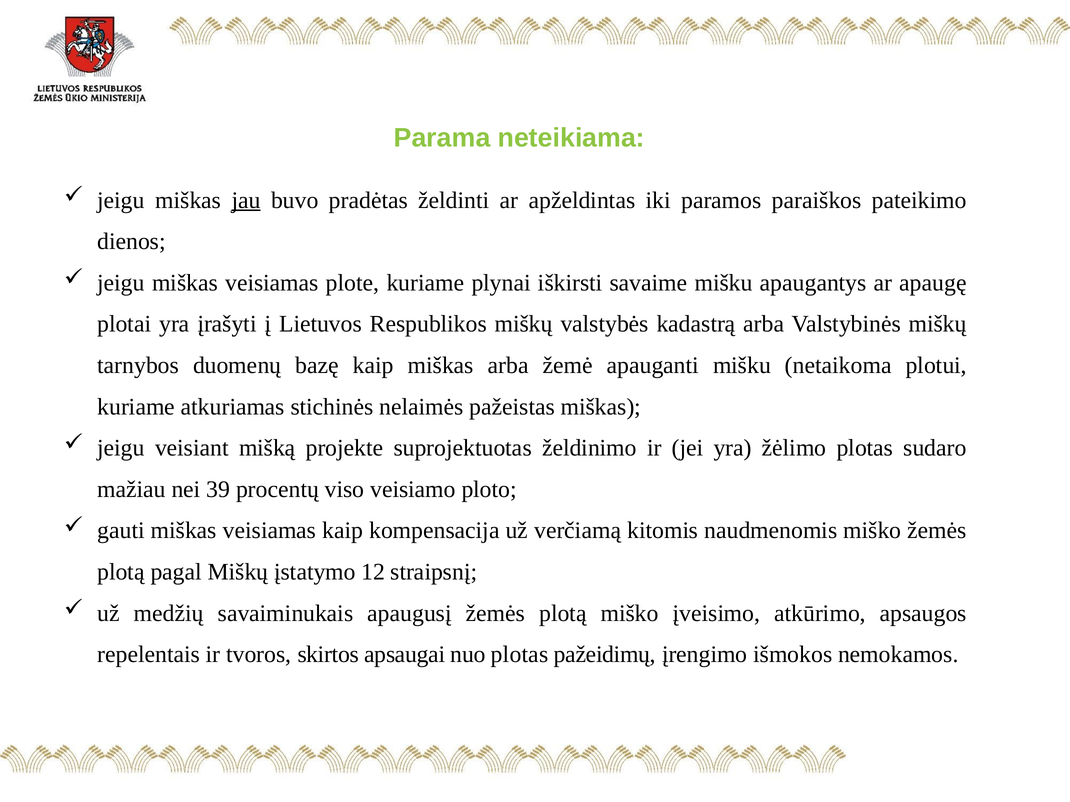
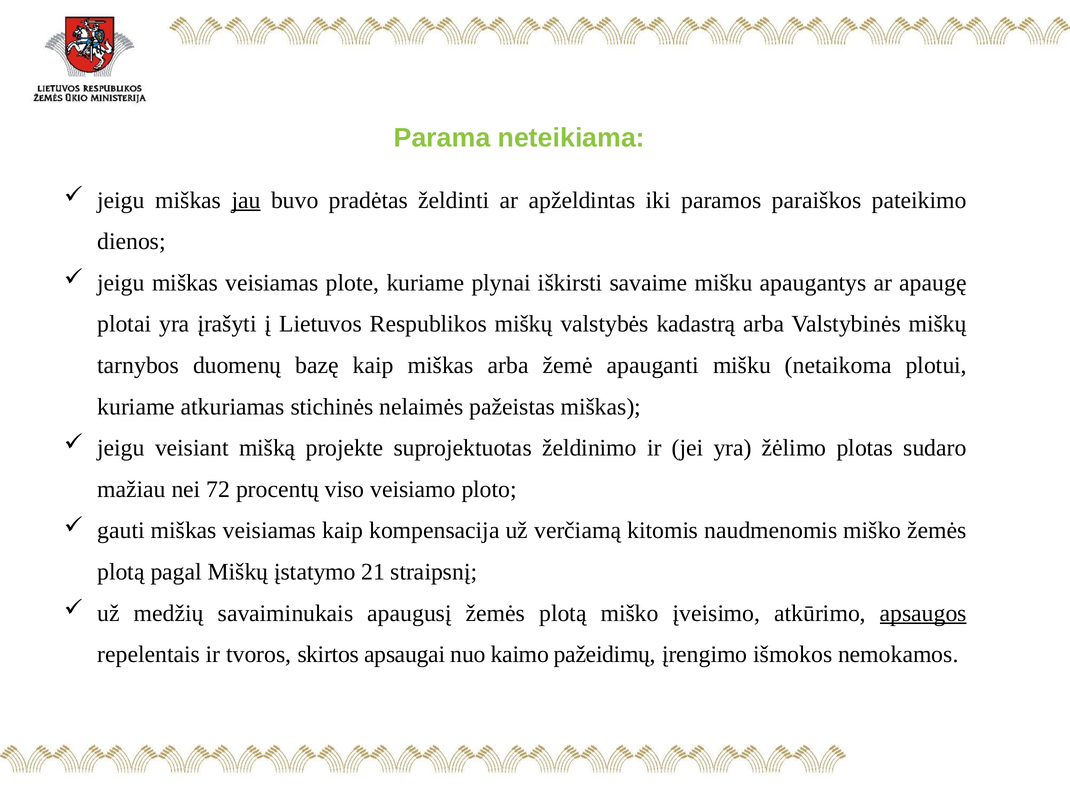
39: 39 -> 72 (218, 490)
12: 12 -> 21 (373, 572)
apsaugos underline: none -> present (923, 614)
nuo plotas: plotas -> kaimo (520, 655)
